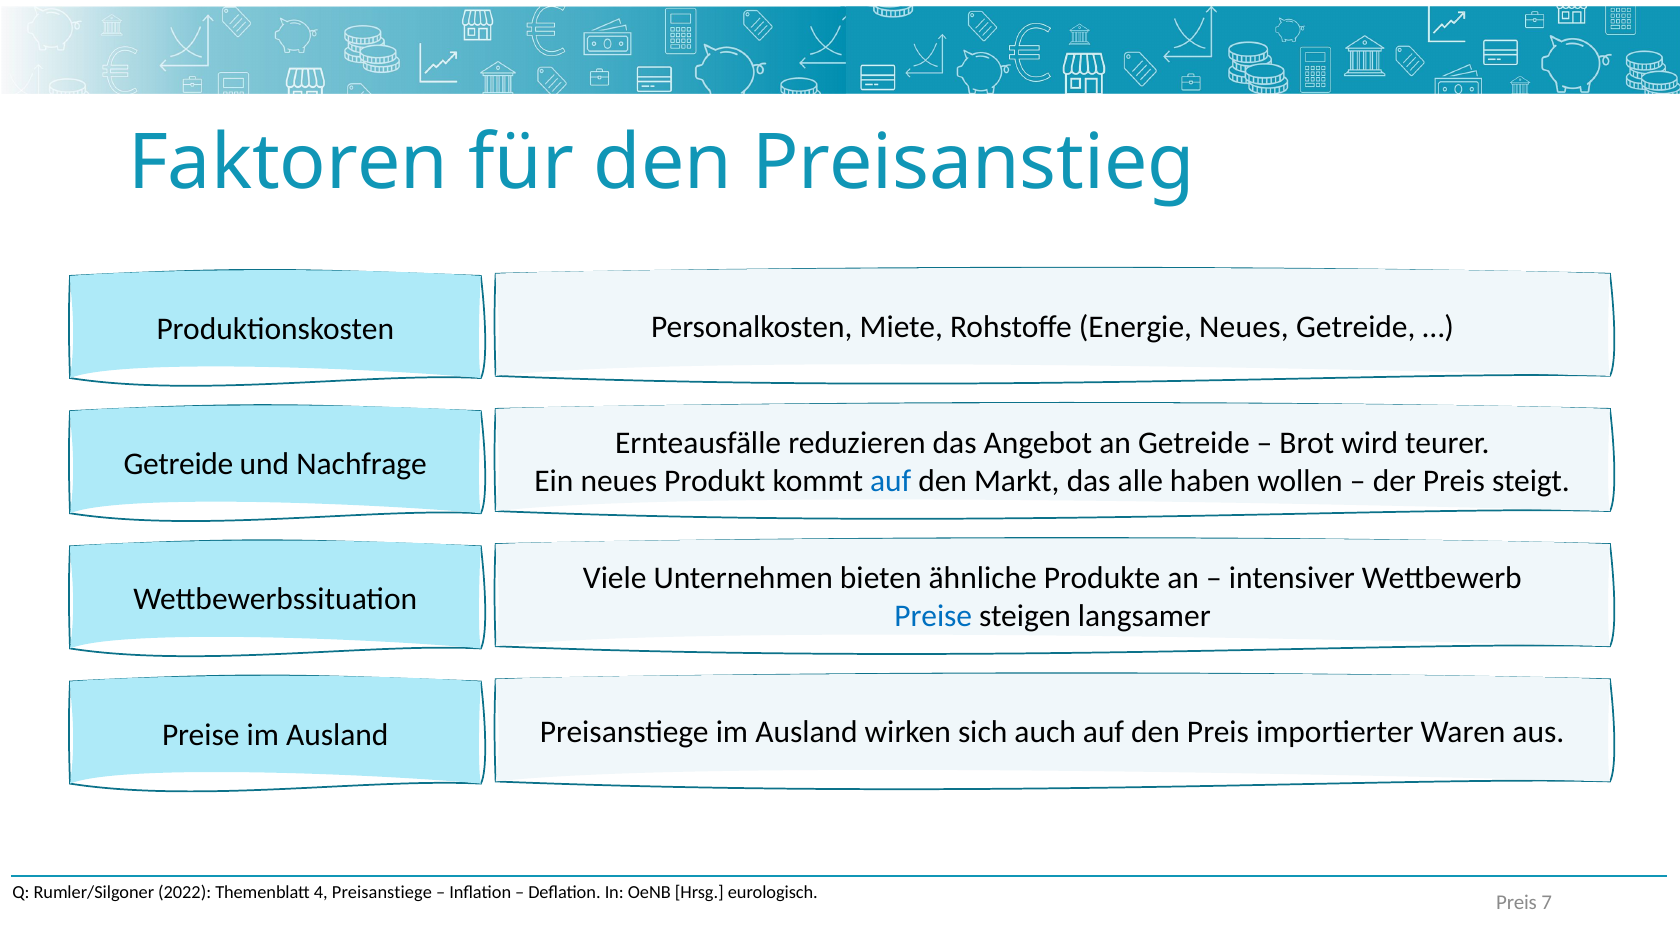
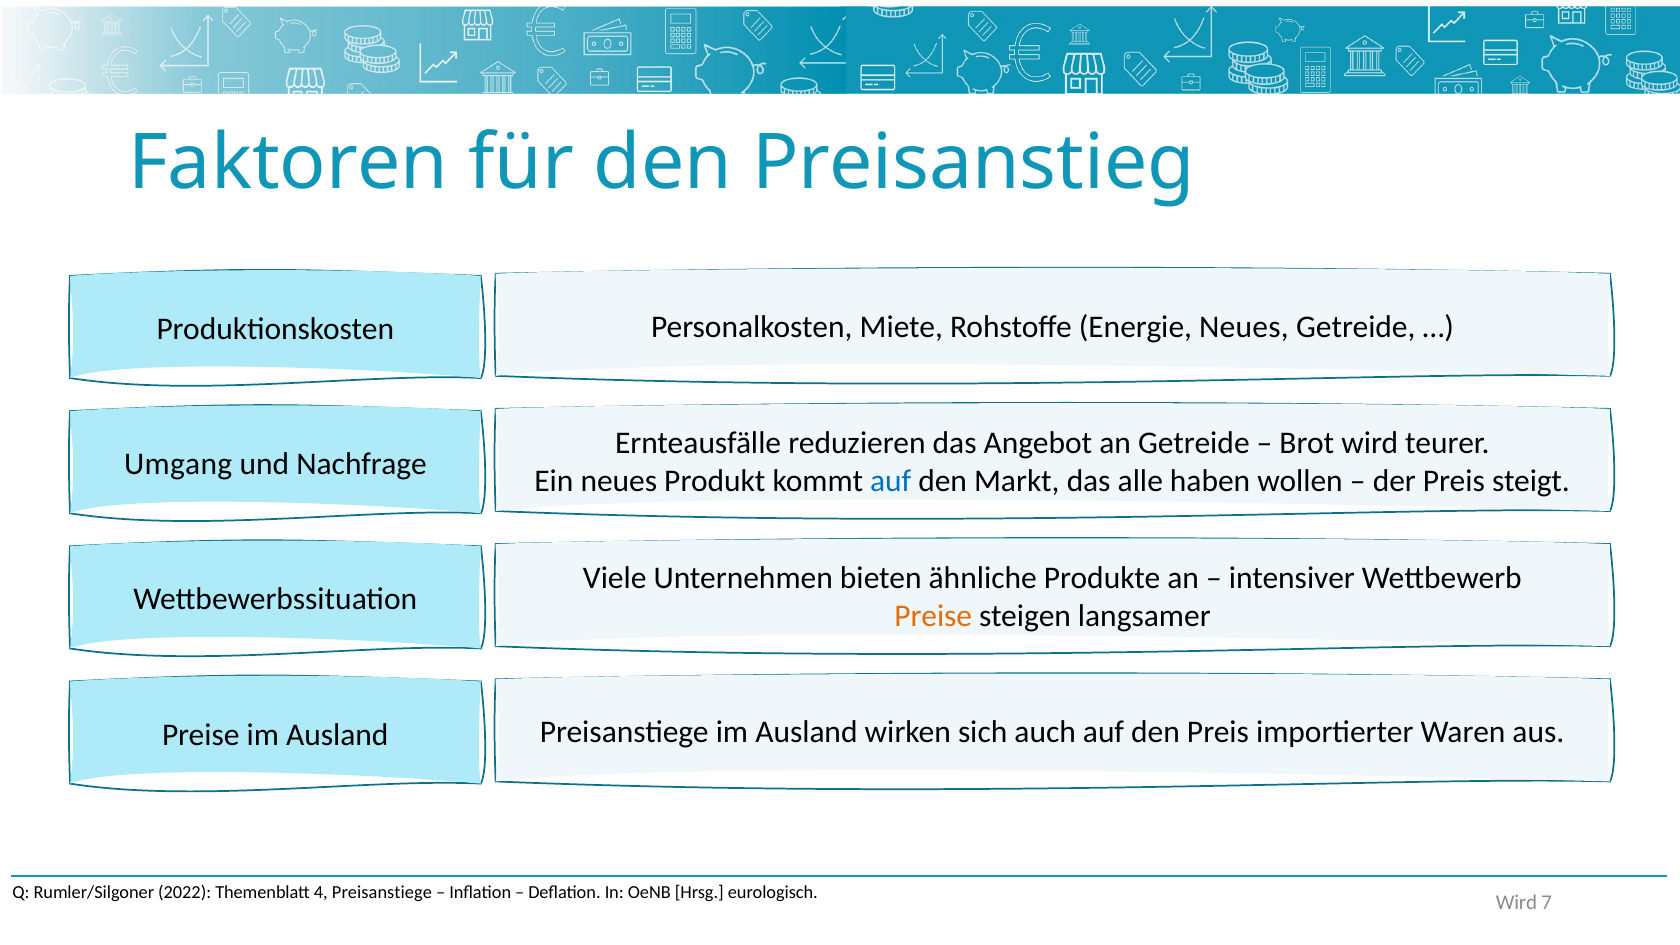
Getreide: Getreide -> Umgang (178, 464)
Preise colour: blue -> orange (933, 616)
Preis: Preis -> Wird (1517, 902)
